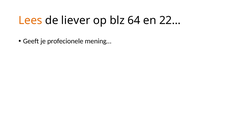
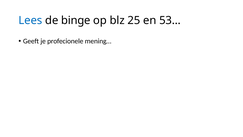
Lees colour: orange -> blue (30, 20)
liever: liever -> binge (76, 20)
64: 64 -> 25 (134, 20)
22…: 22… -> 53… (170, 20)
